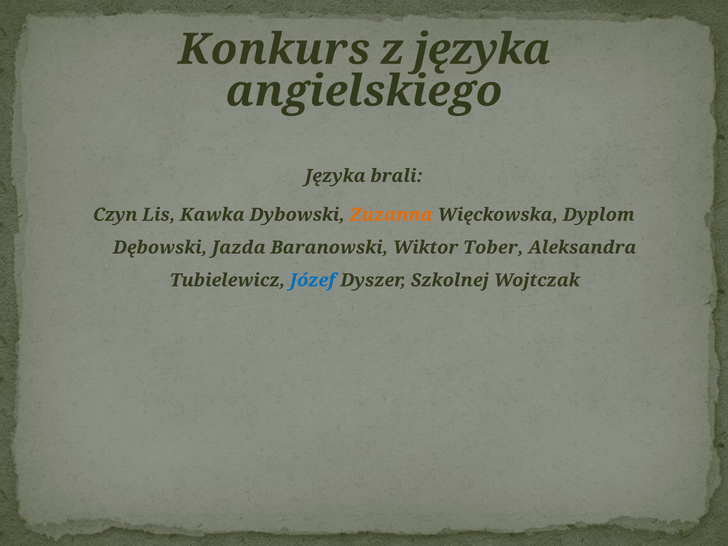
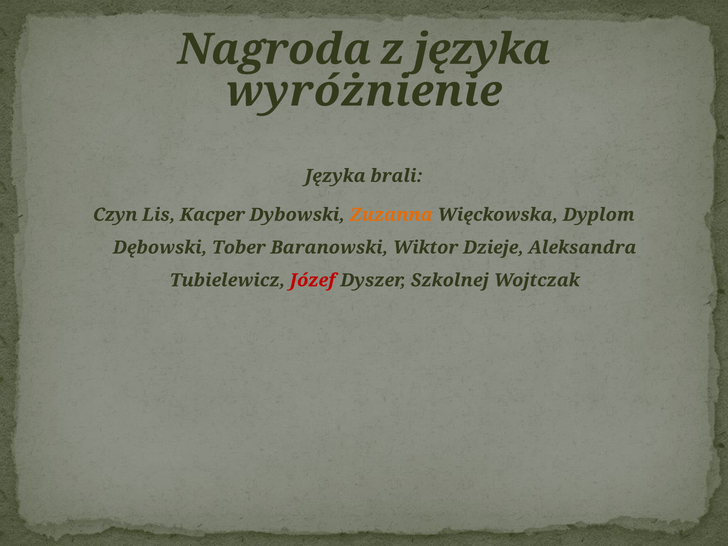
Konkurs: Konkurs -> Nagroda (275, 50)
angielskiego: angielskiego -> wyróżnienie (364, 91)
Kawka: Kawka -> Kacper (212, 215)
Jazda: Jazda -> Tober (239, 248)
Tober: Tober -> Dzieje (493, 248)
Józef colour: blue -> red (313, 280)
